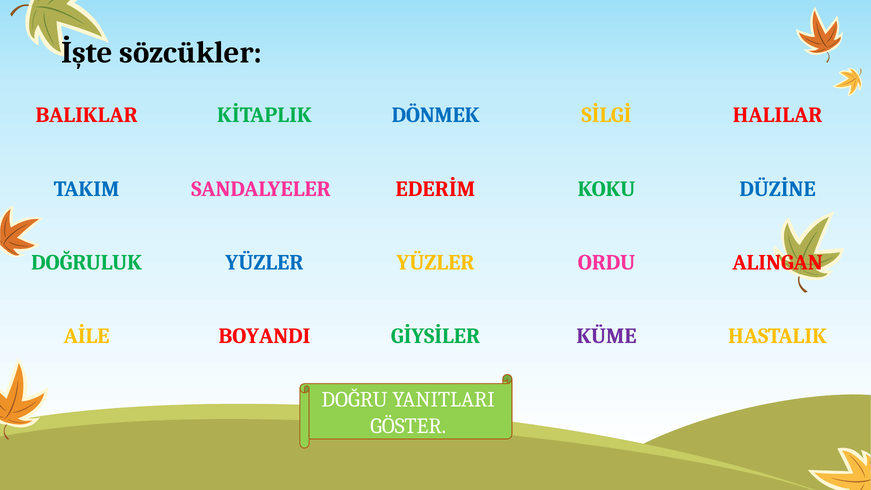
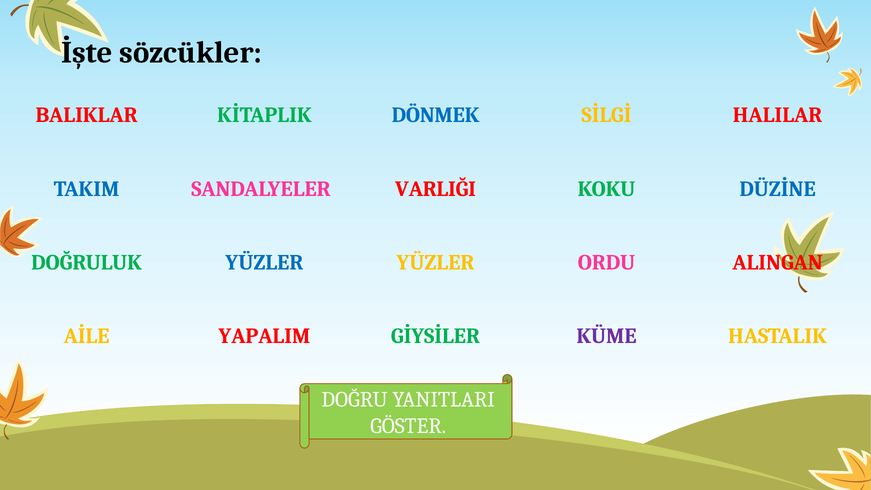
EDERİM: EDERİM -> VARLIĞI (436, 189)
BOYANDI: BOYANDI -> YAPALIM (264, 336)
